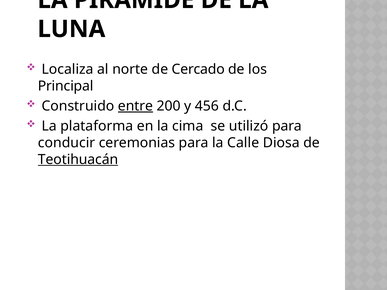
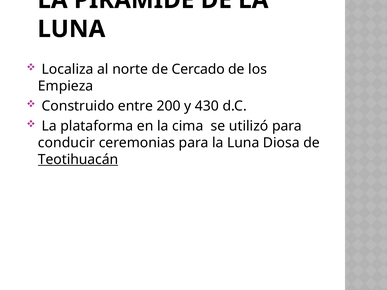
Principal: Principal -> Empieza (66, 86)
entre underline: present -> none (135, 106)
456: 456 -> 430 (207, 106)
para la Calle: Calle -> Luna (243, 143)
